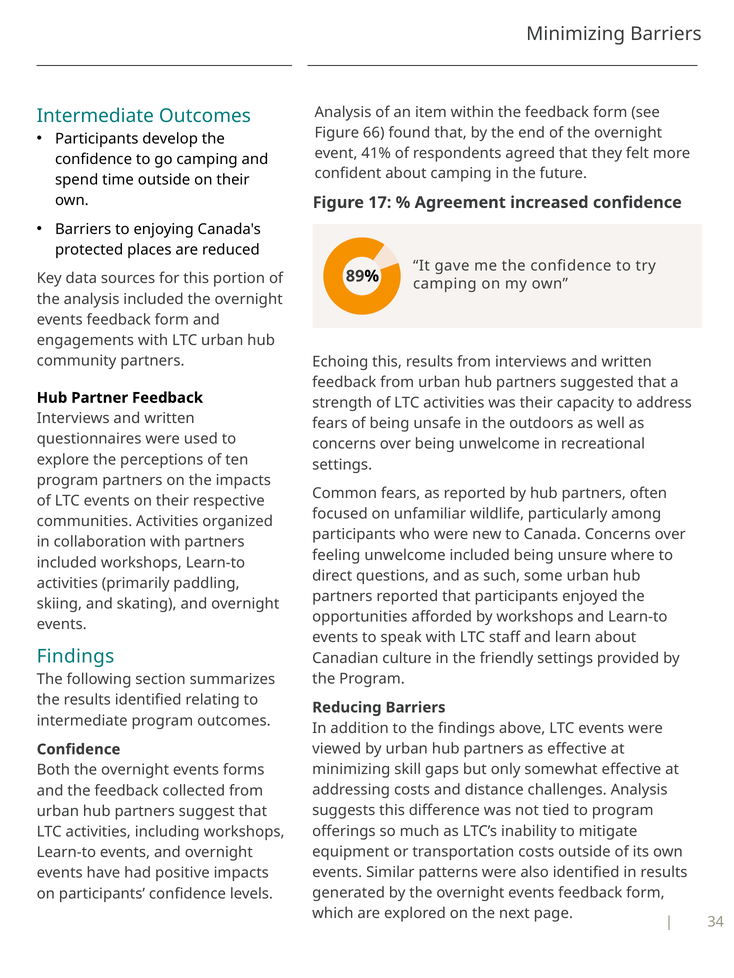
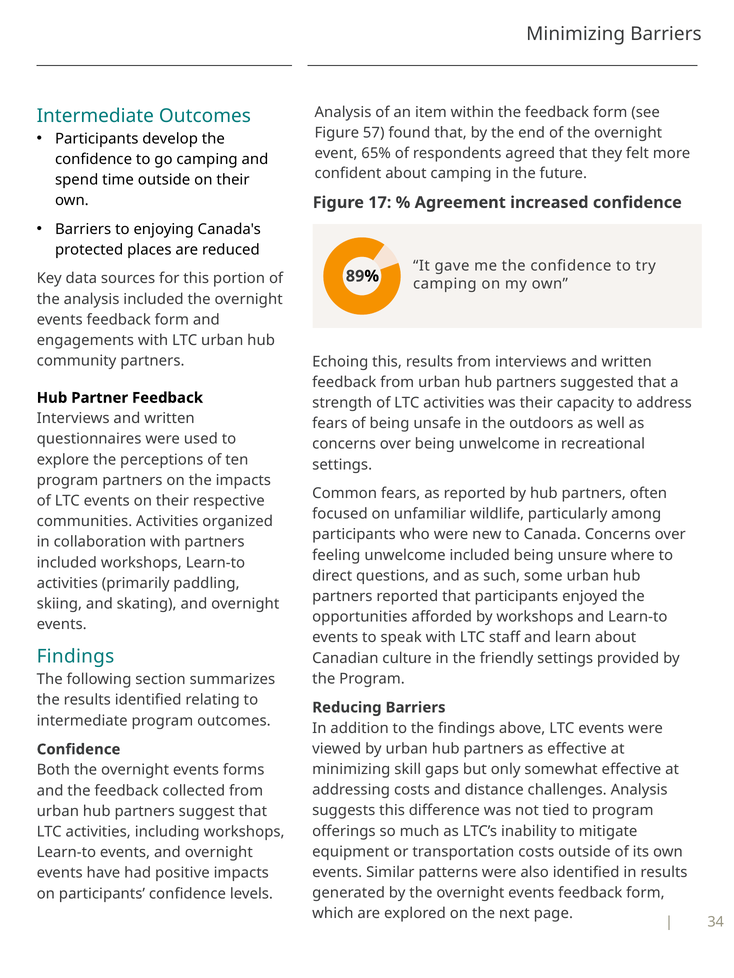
66: 66 -> 57 (374, 133)
41%: 41% -> 65% (376, 153)
